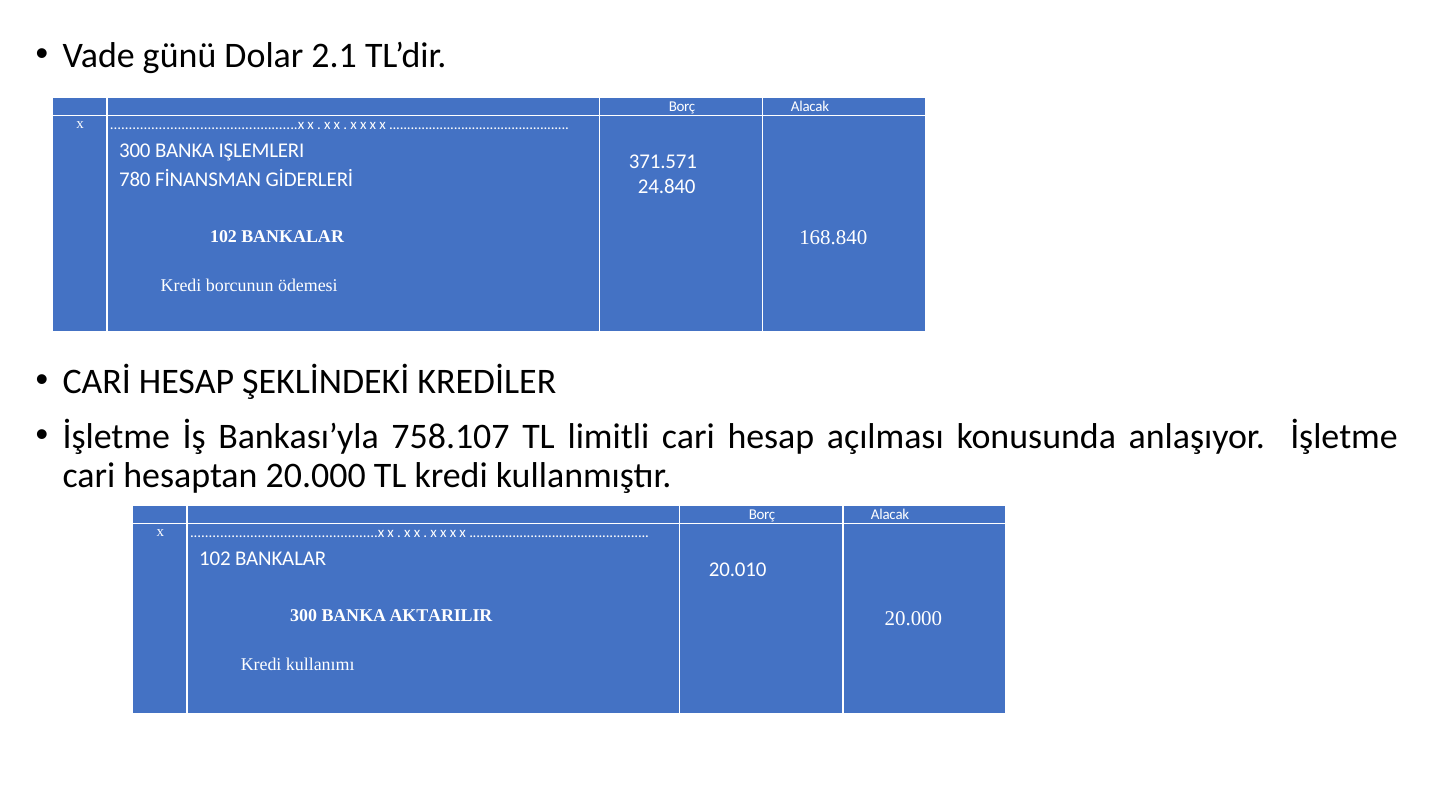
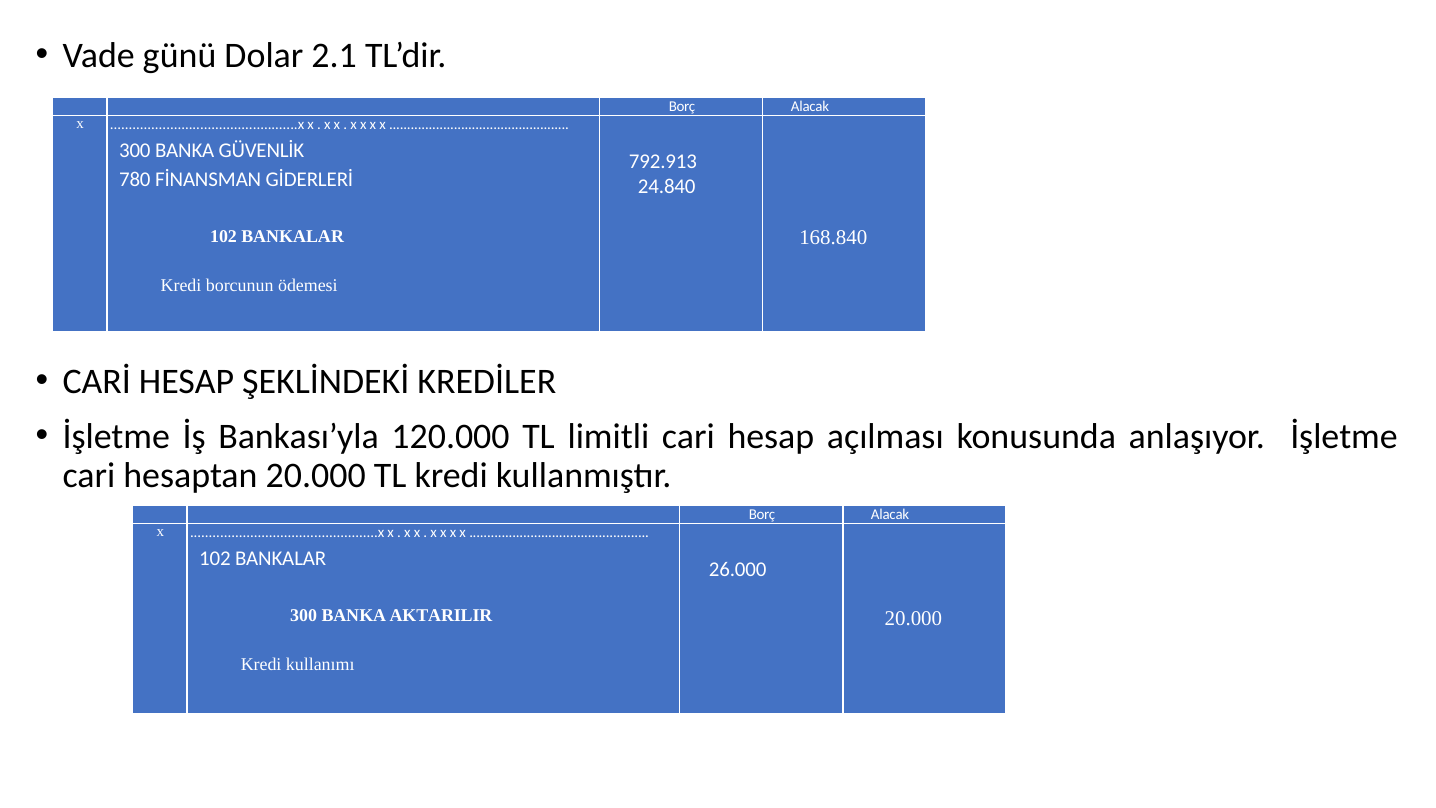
IŞLEMLERI: IŞLEMLERI -> GÜVENLİK (261, 150)
371.571: 371.571 -> 792.913 (663, 161)
758.107: 758.107 -> 120.000 (451, 436)
20.010: 20.010 -> 26.000 (738, 569)
